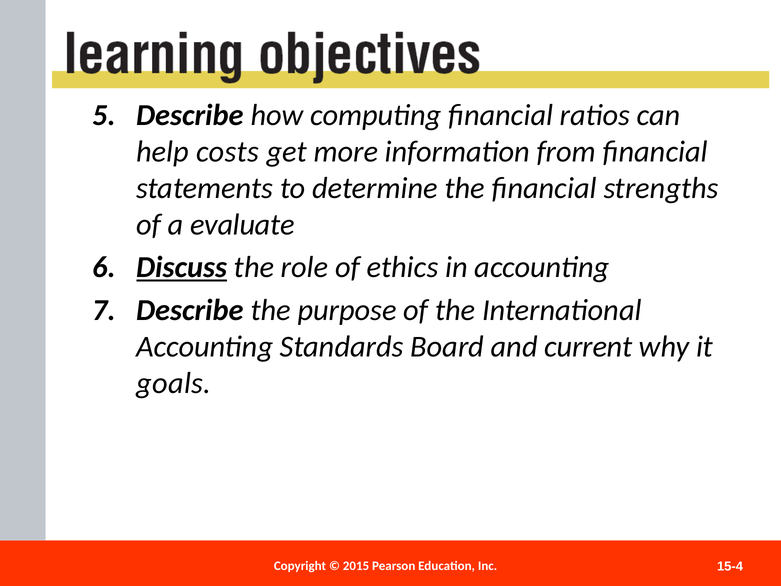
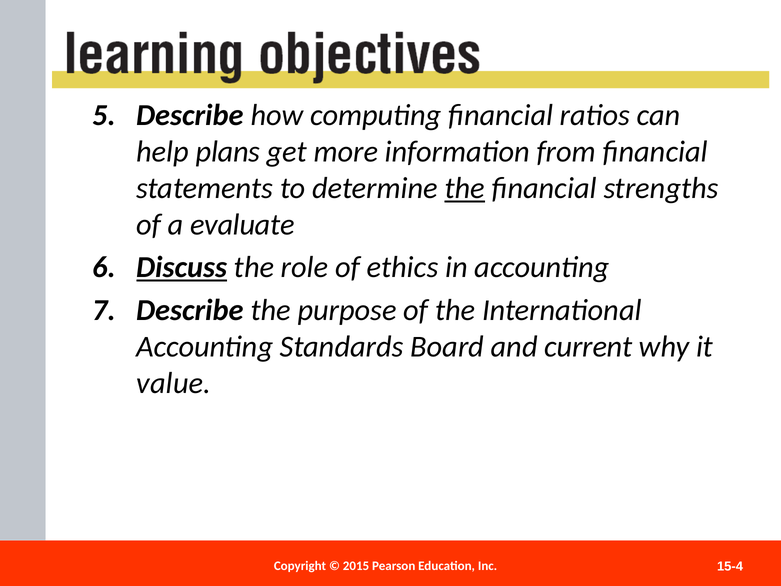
costs: costs -> plans (228, 152)
the underline: none -> present (465, 188)
goals: goals -> value (174, 383)
